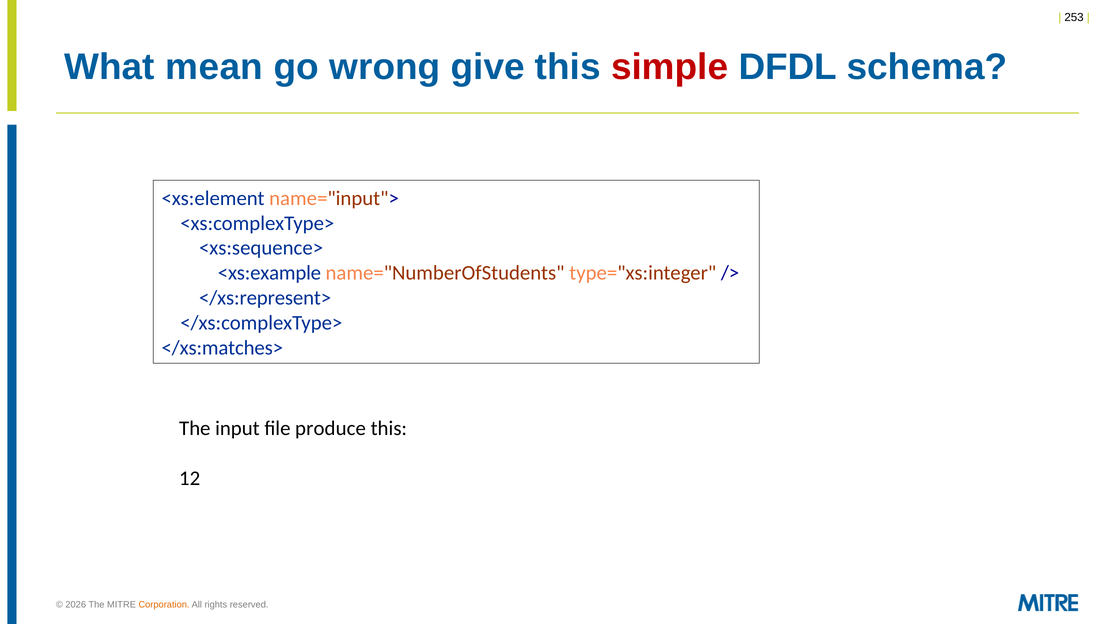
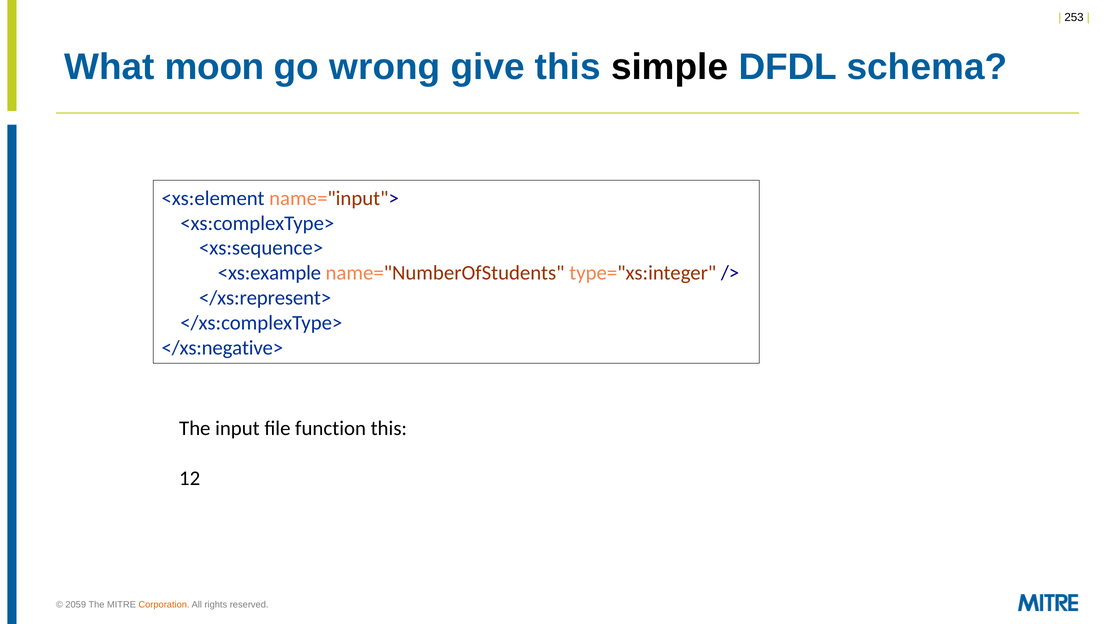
mean: mean -> moon (215, 67)
simple colour: red -> black (670, 67)
</xs:matches>: </xs:matches> -> </xs:negative> (222, 348)
produce: produce -> function (331, 429)
2026: 2026 -> 2059 (76, 605)
